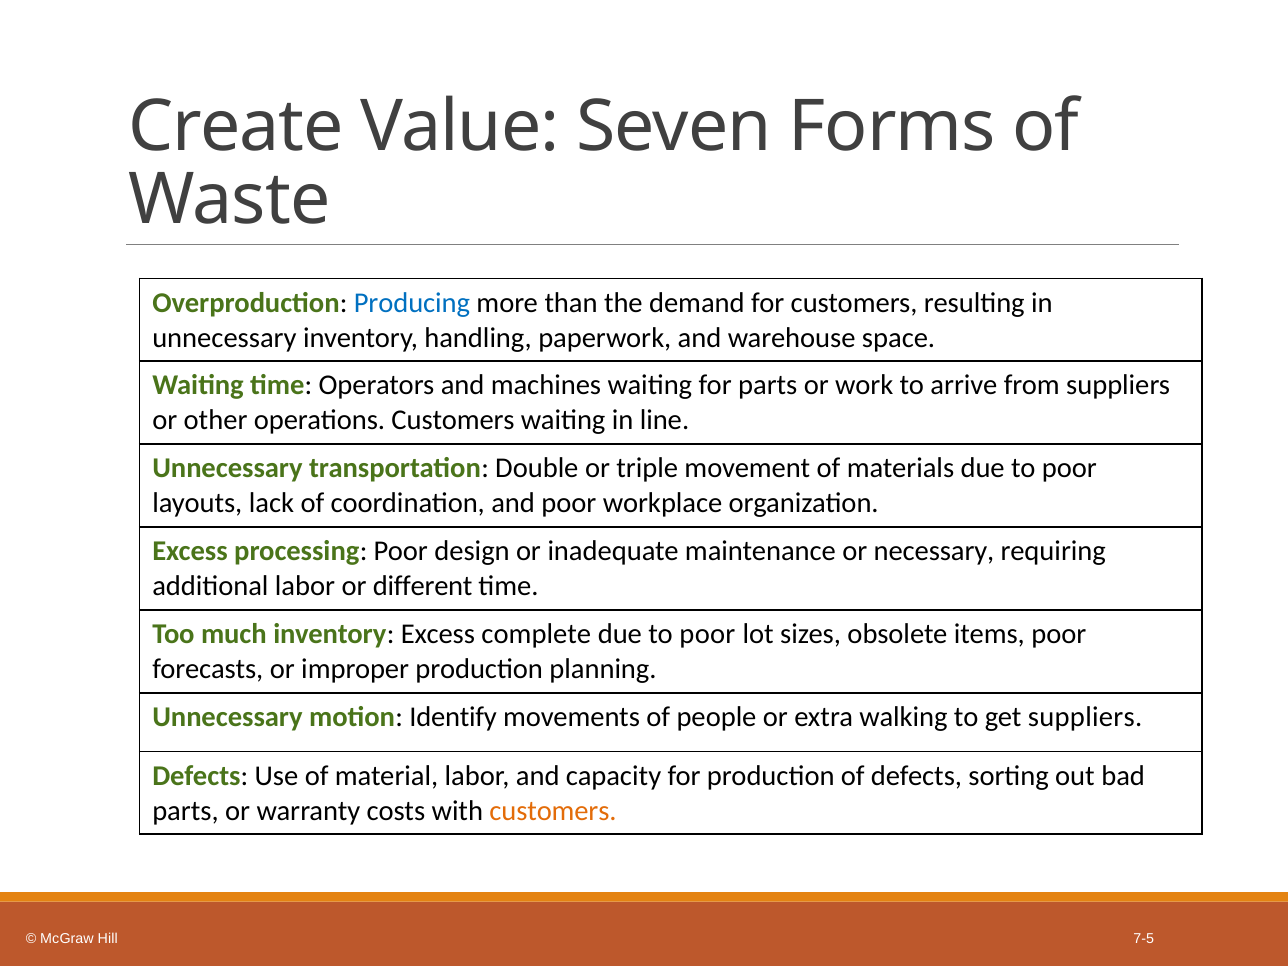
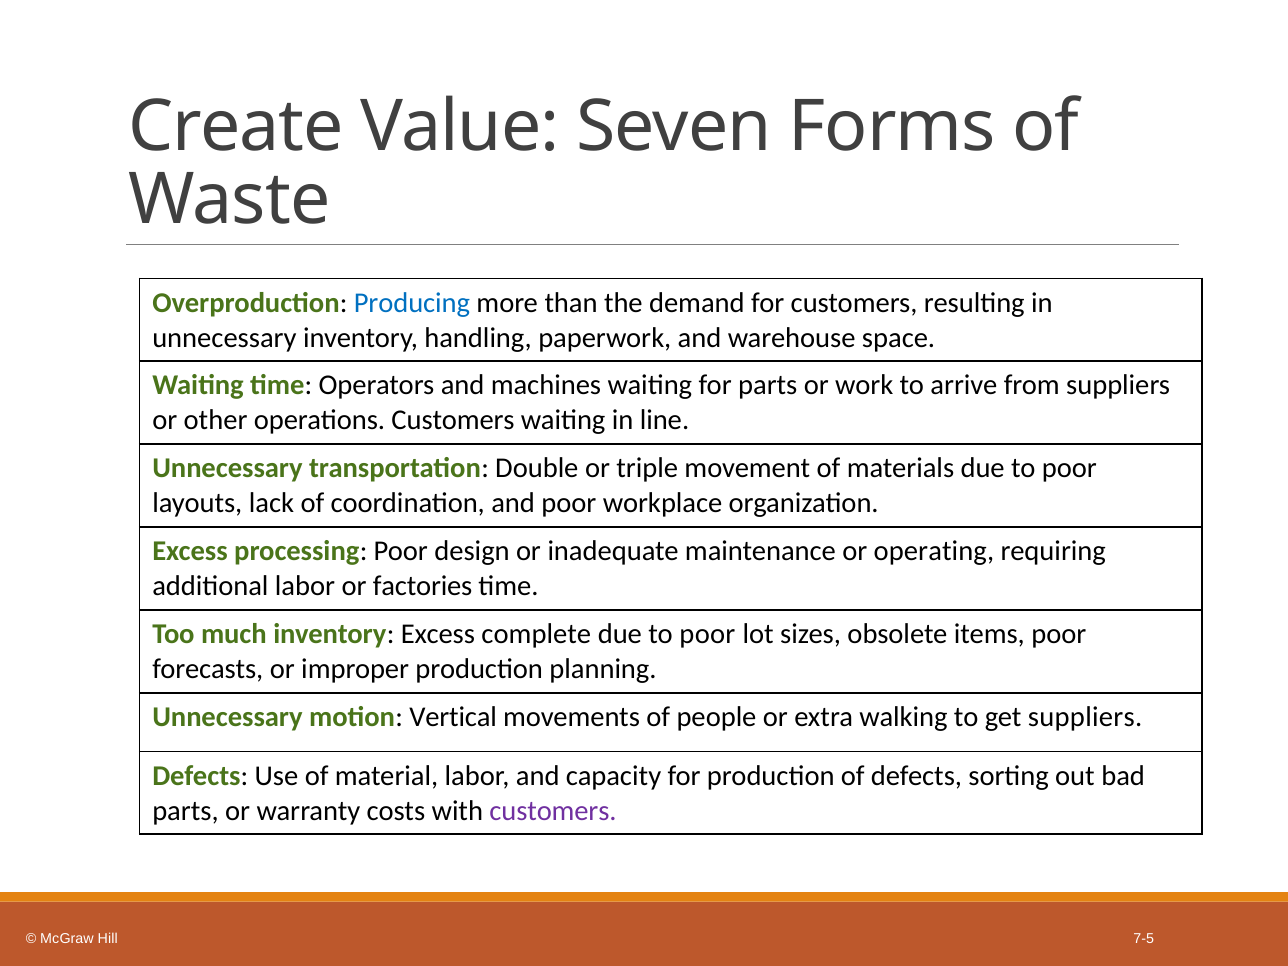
necessary: necessary -> operating (934, 551)
different: different -> factories (423, 586)
Identify: Identify -> Vertical (453, 717)
customers colour: orange -> purple (553, 811)
